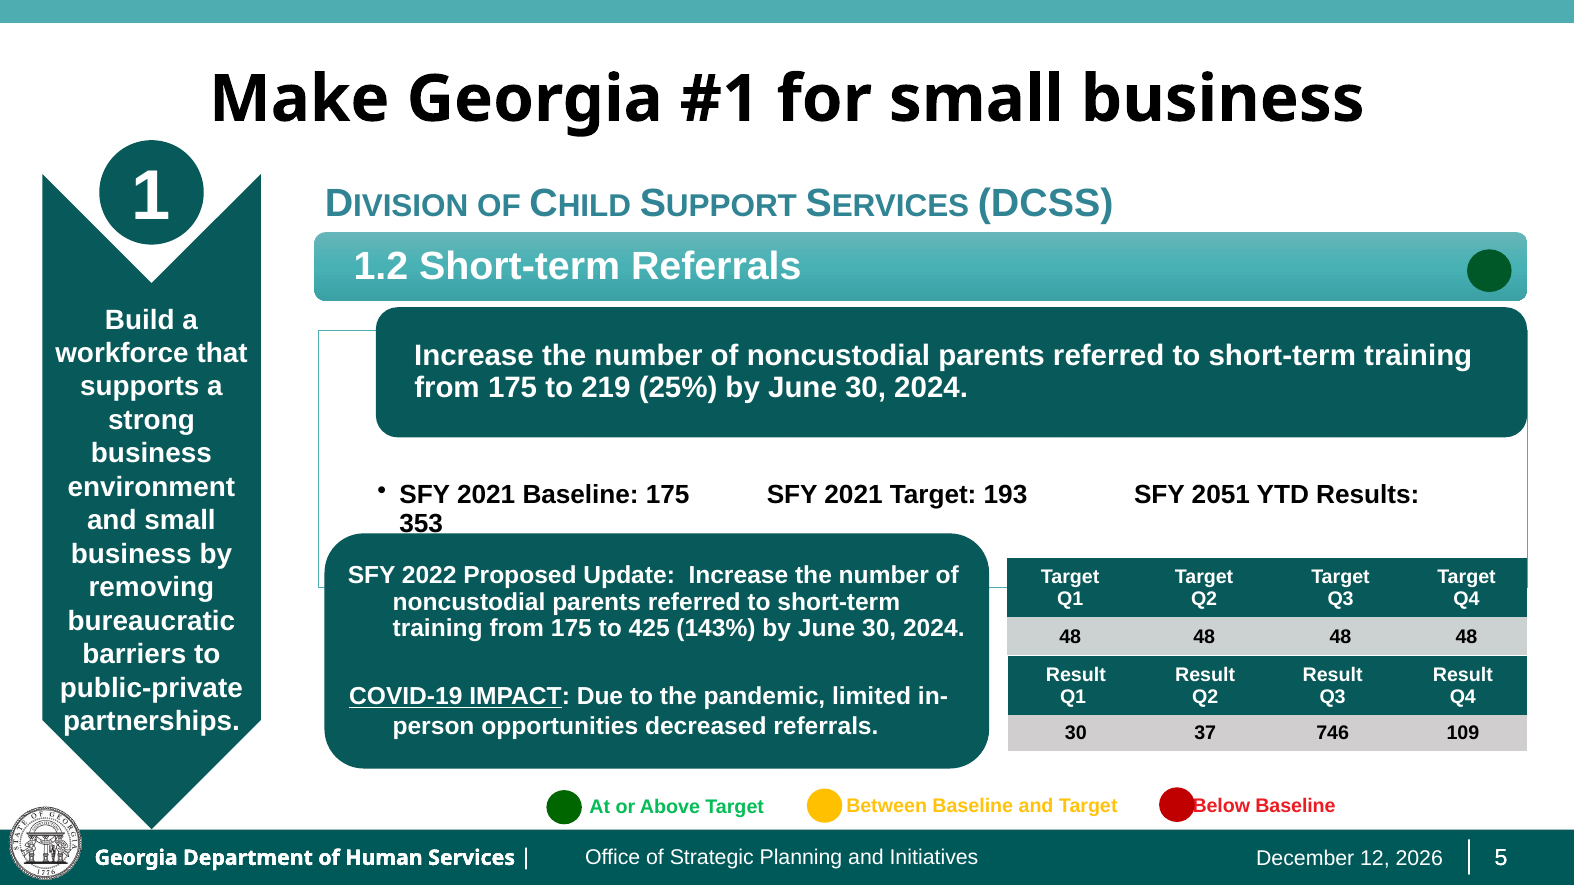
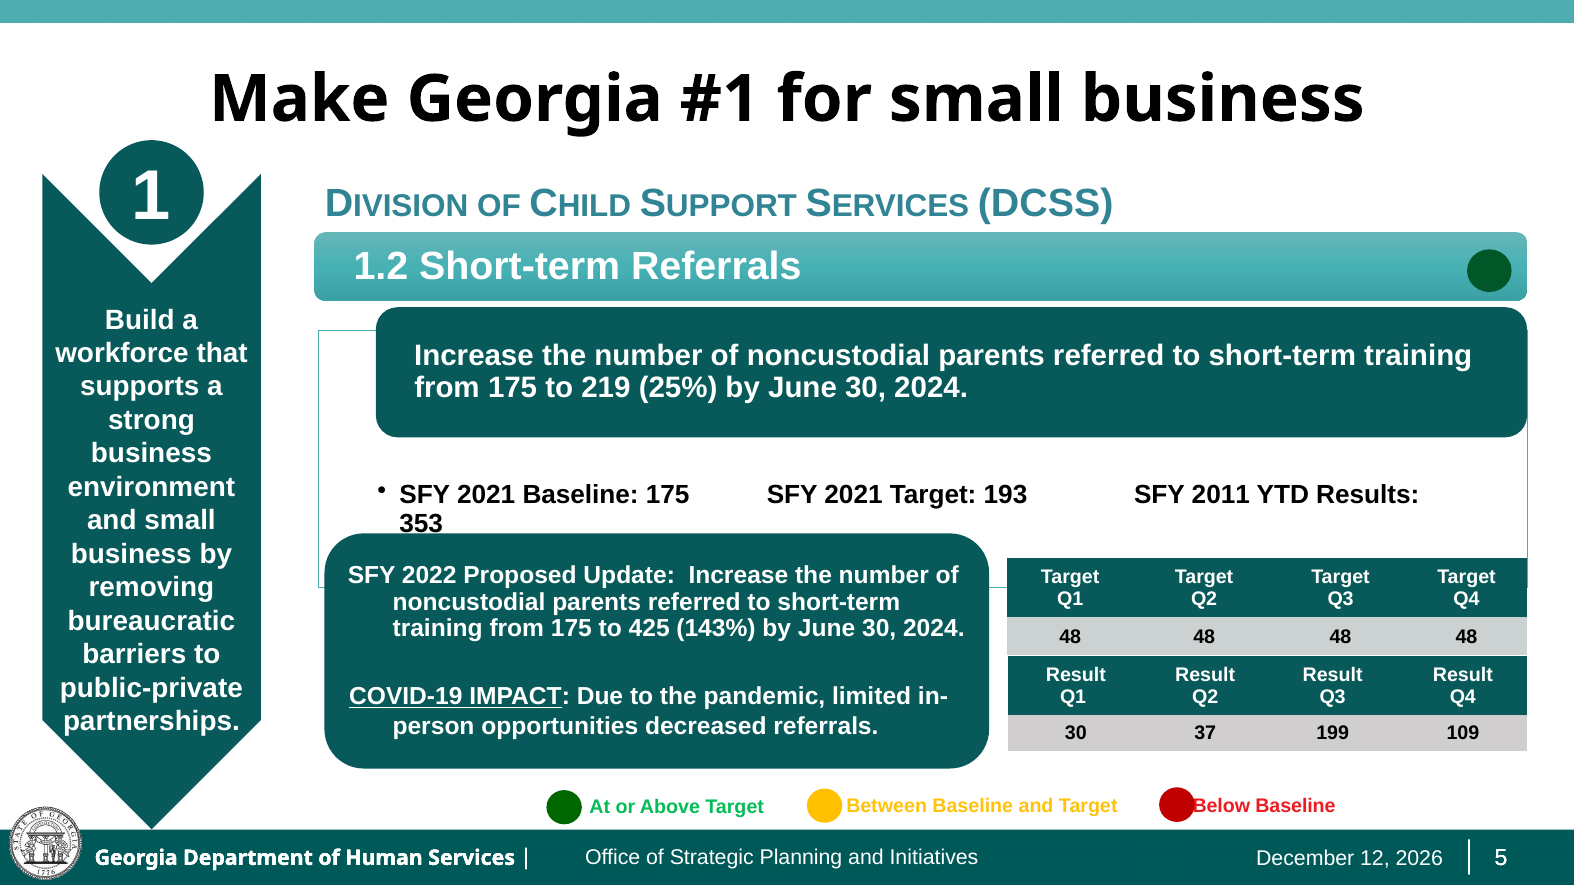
2051: 2051 -> 2011 (1221, 495)
746: 746 -> 199 (1333, 734)
